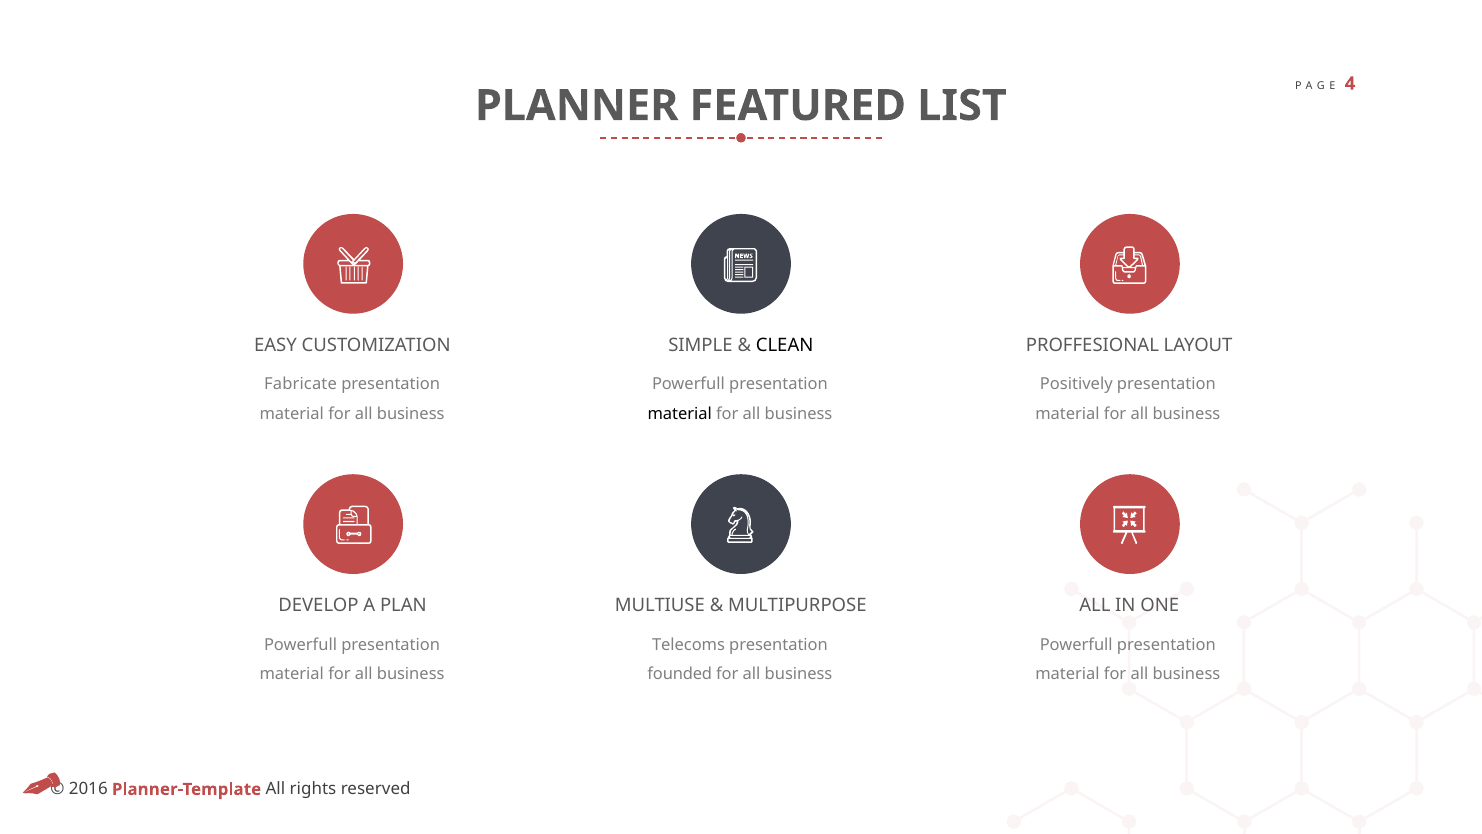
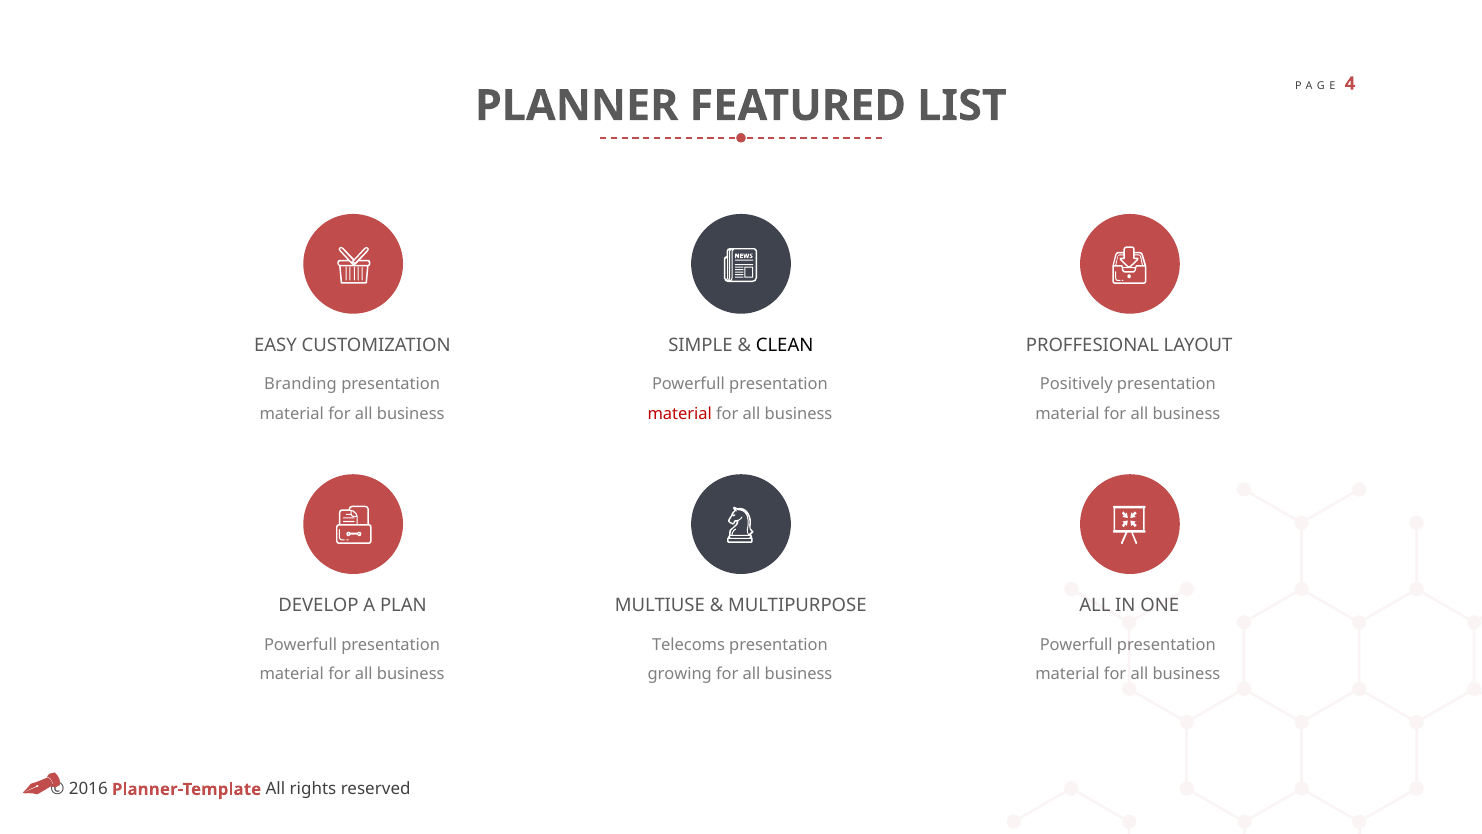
Fabricate: Fabricate -> Branding (301, 384)
material colour: black -> red (680, 414)
founded: founded -> growing (680, 674)
